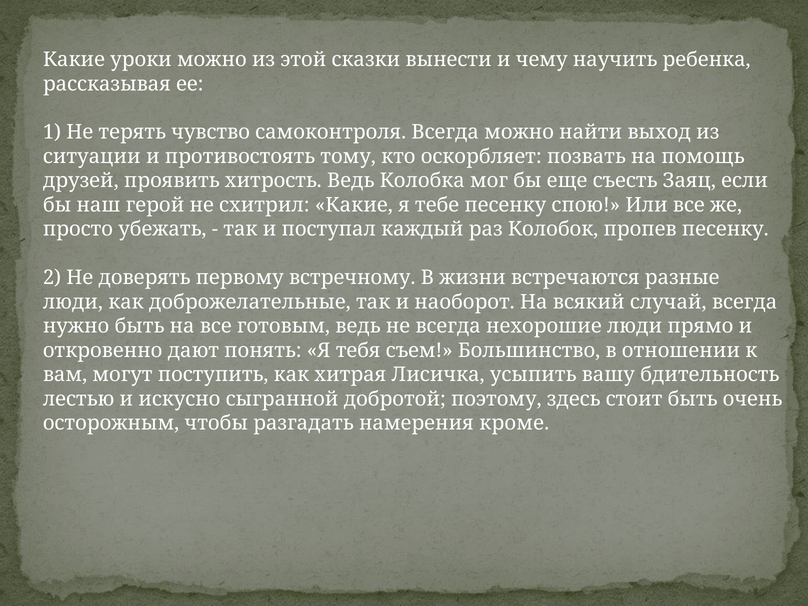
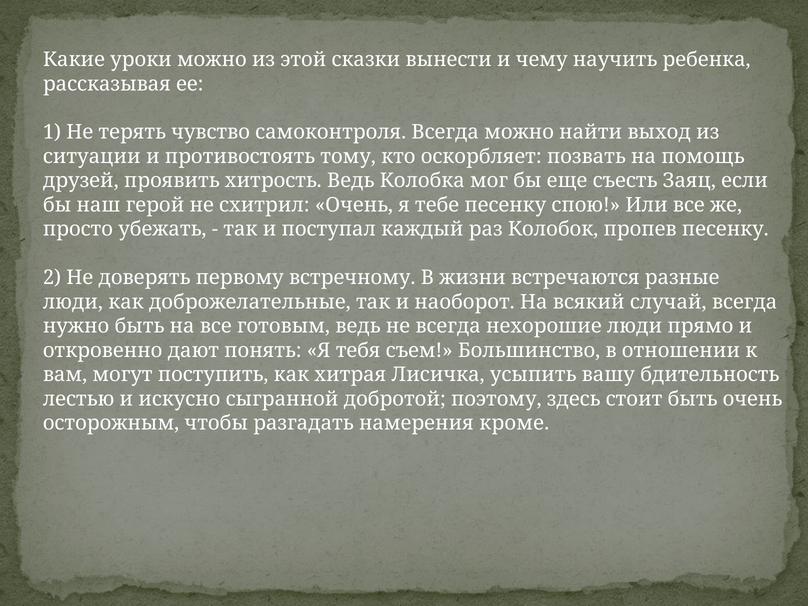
схитрил Какие: Какие -> Очень (354, 205)
